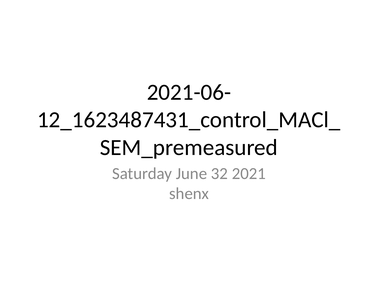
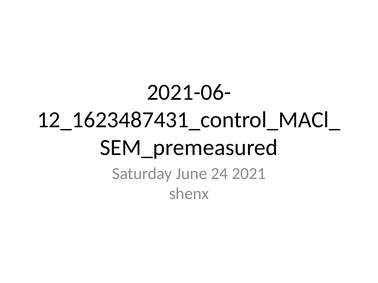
32: 32 -> 24 (219, 174)
